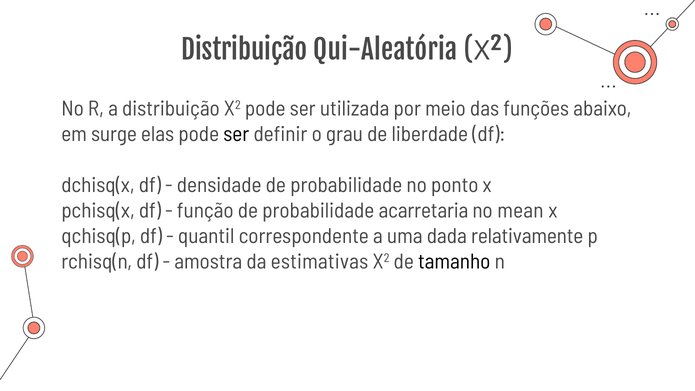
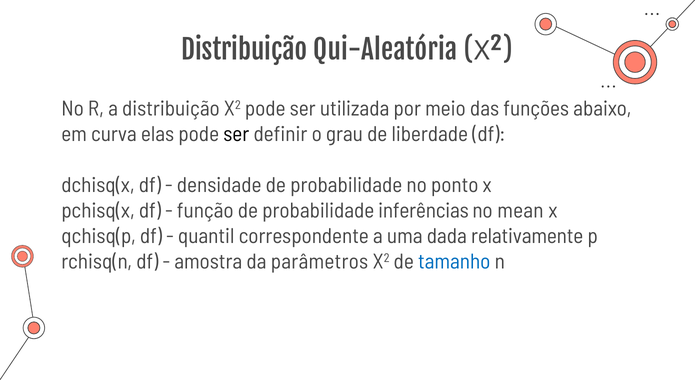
surge: surge -> curva (114, 134)
acarretaria: acarretaria -> inferências (423, 211)
estimativas: estimativas -> parâmetros (319, 262)
tamanho colour: black -> blue (454, 262)
